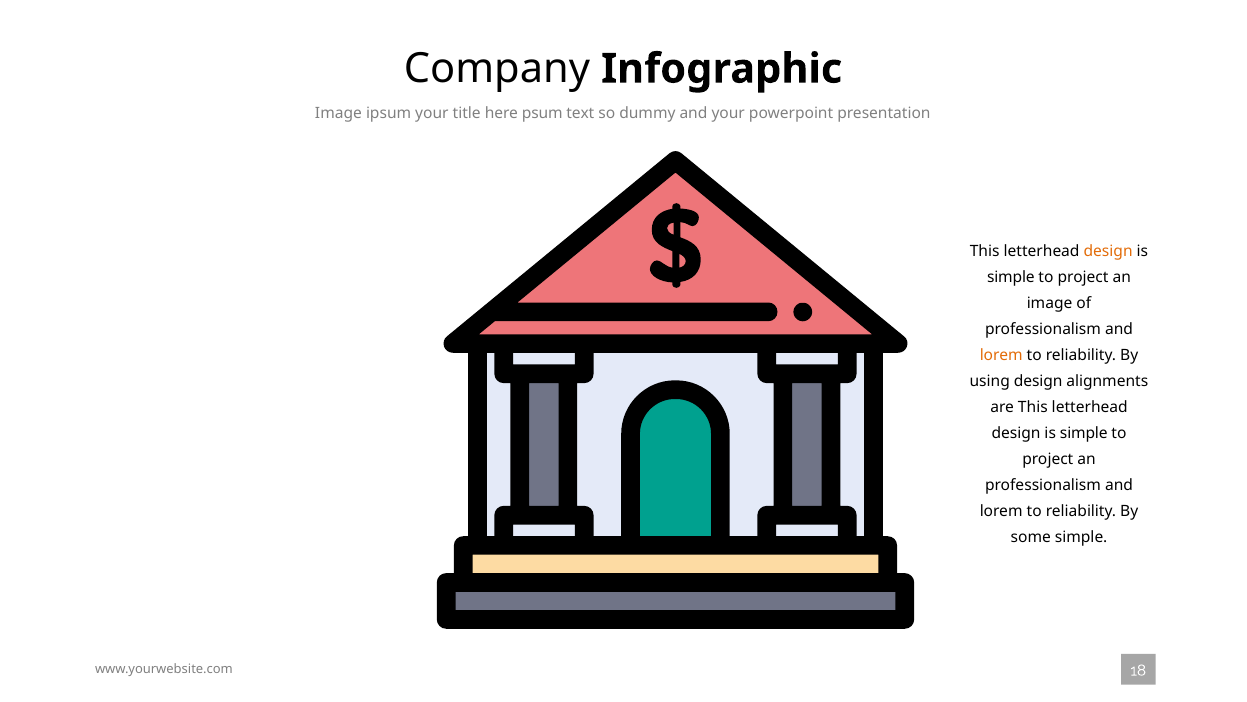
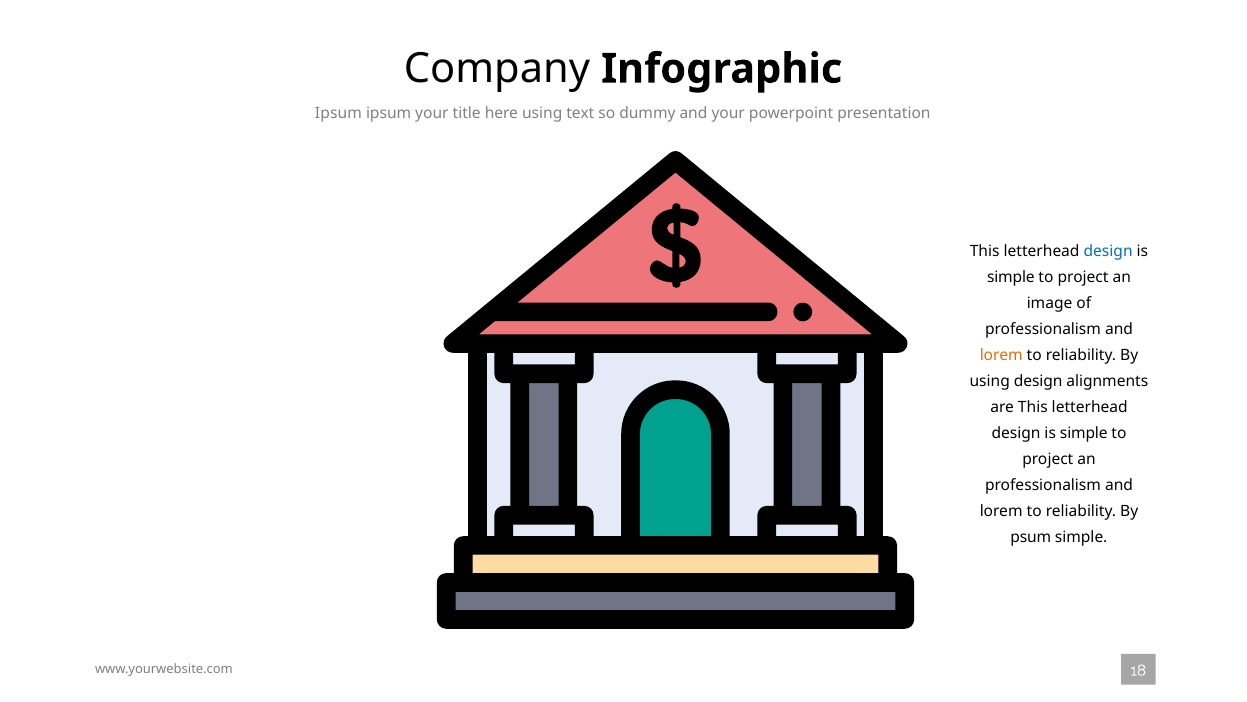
Image: Image -> Ipsum (338, 113)
here psum: psum -> using (542, 113)
design colour: orange -> blue (1108, 251)
some: some -> psum (1031, 537)
